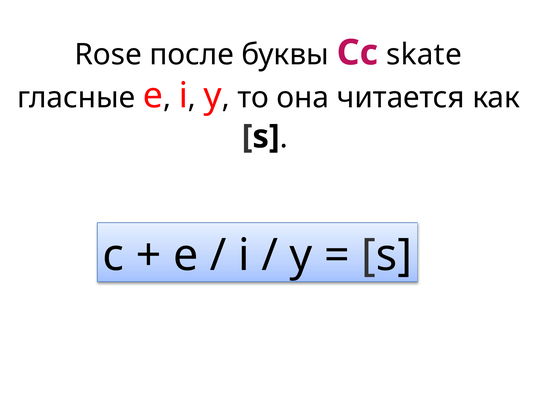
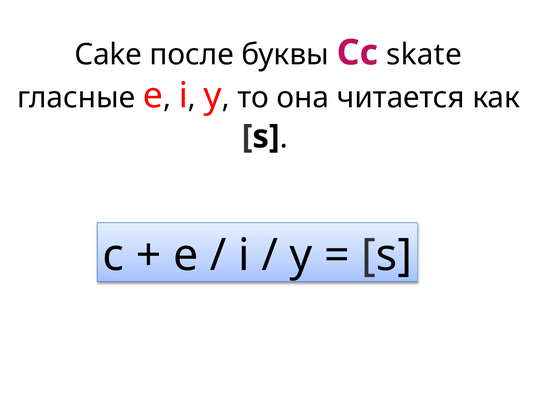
Rose: Rose -> Cake (108, 55)
